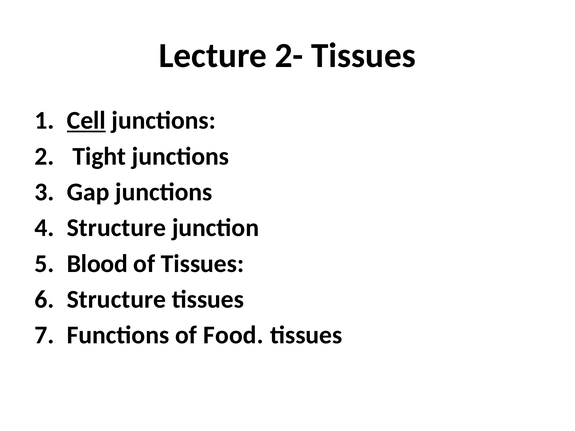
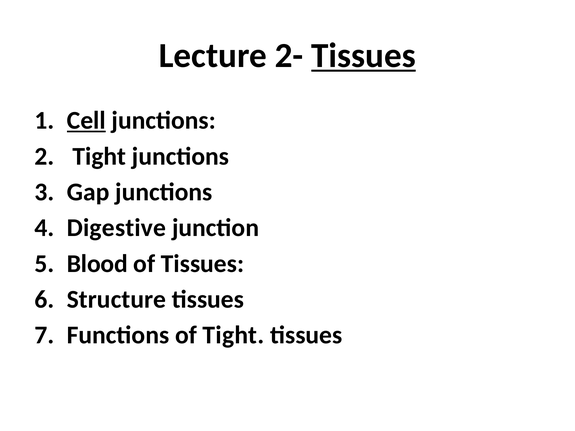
Tissues underline: none -> present (363, 56)
Structure: Structure -> Digestive (116, 228)
of Food: Food -> Tight (233, 335)
